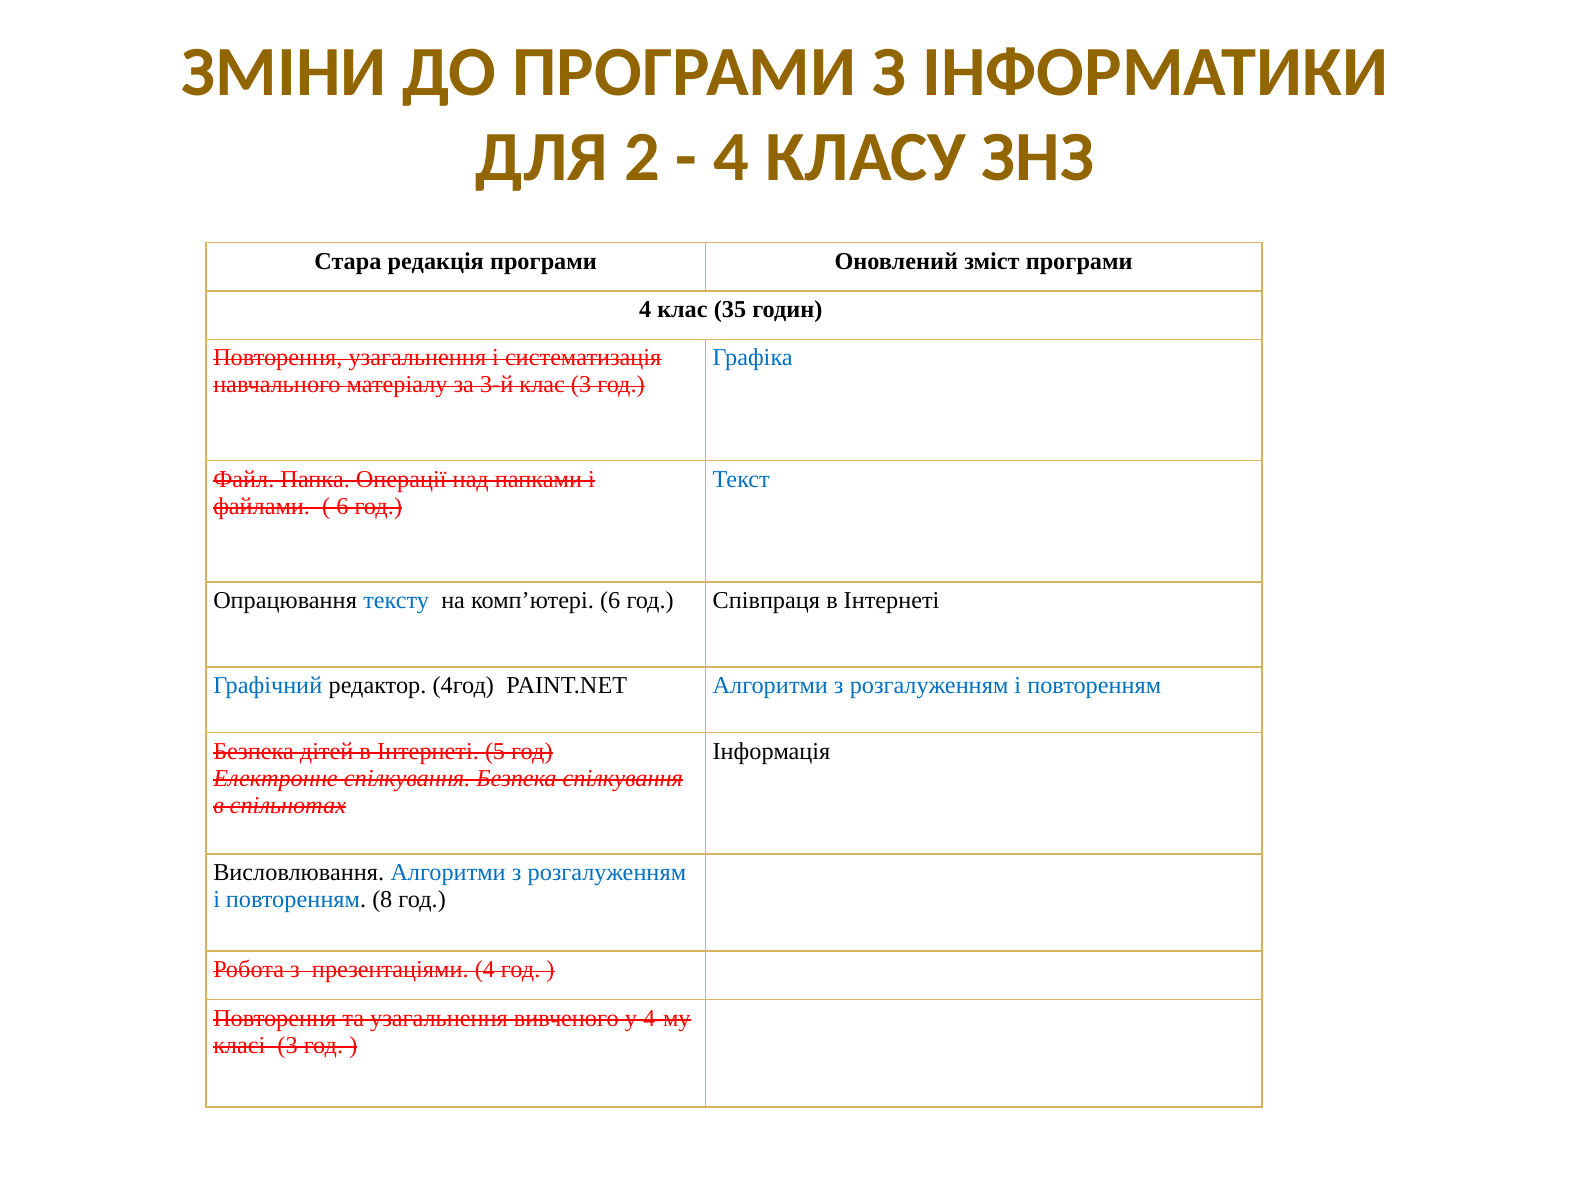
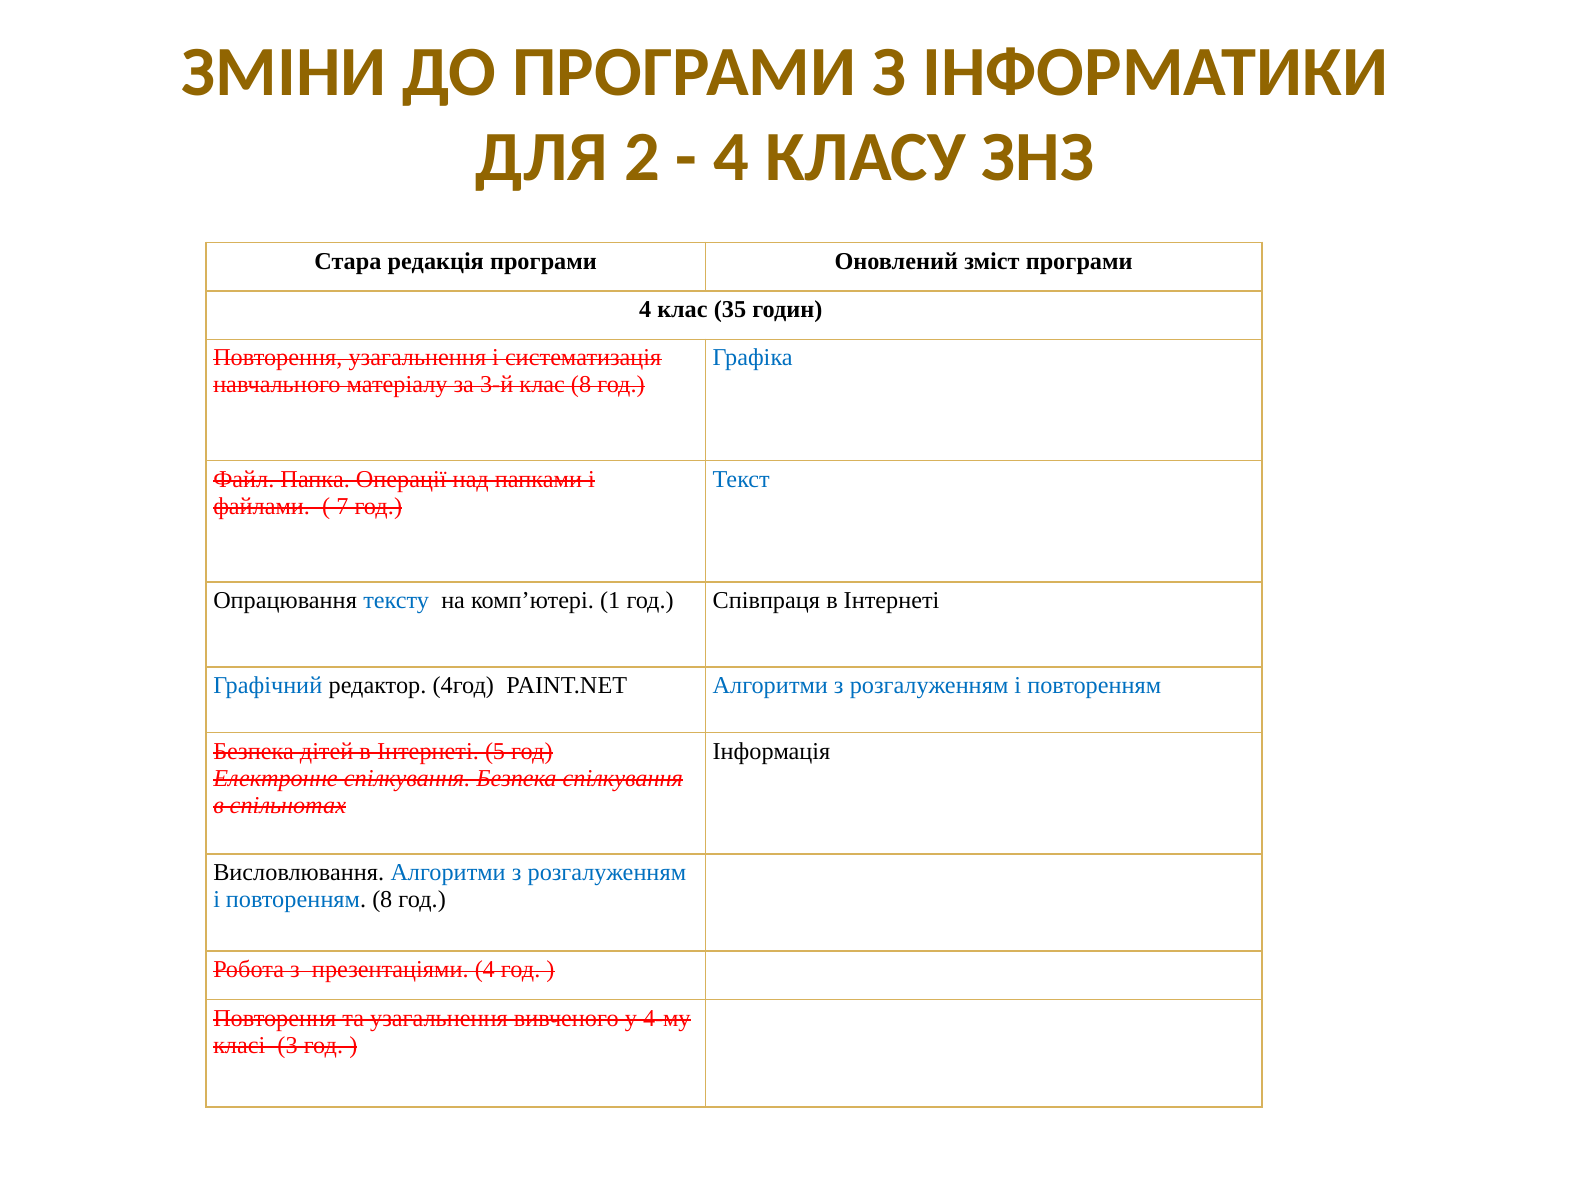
клас 3: 3 -> 8 (581, 385)
6: 6 -> 7 (342, 506)
комп’ютері 6: 6 -> 1 (610, 601)
